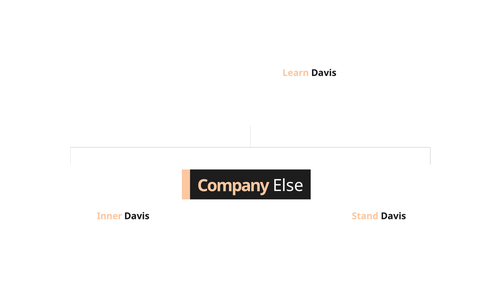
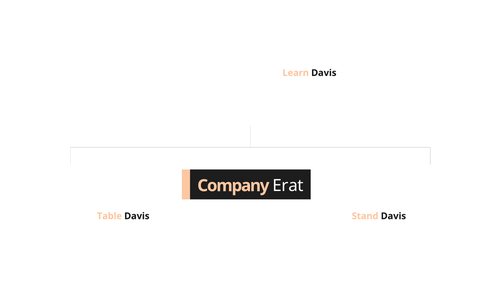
Else: Else -> Erat (288, 186)
Inner: Inner -> Table (109, 216)
